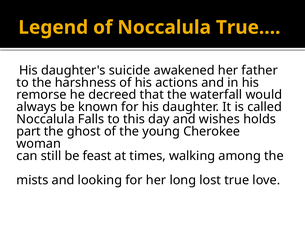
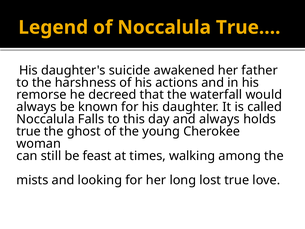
and wishes: wishes -> always (219, 119)
part: part -> true (29, 131)
